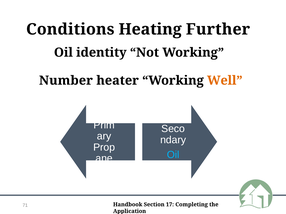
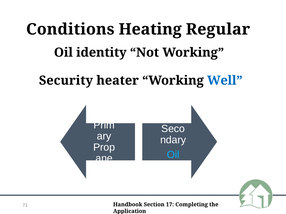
Further: Further -> Regular (218, 29)
Number: Number -> Security (66, 81)
Well colour: orange -> blue (225, 81)
